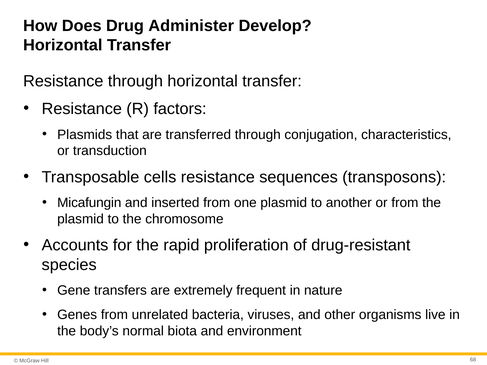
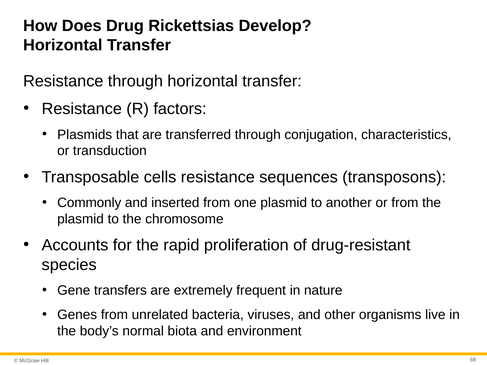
Administer: Administer -> Rickettsias (191, 26)
Micafungin: Micafungin -> Commonly (89, 203)
